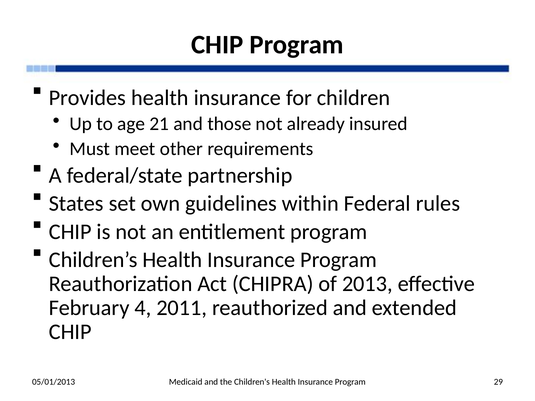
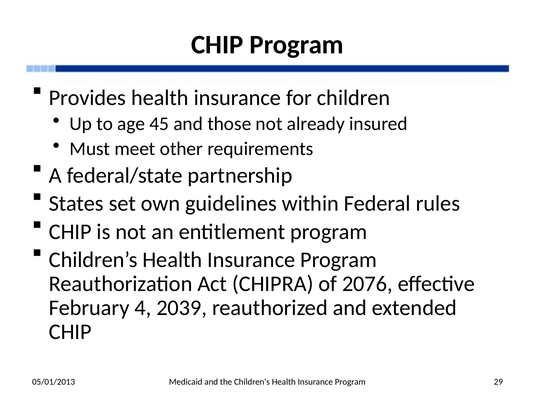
21: 21 -> 45 (159, 124)
2013: 2013 -> 2076 (367, 284)
2011: 2011 -> 2039 (182, 308)
